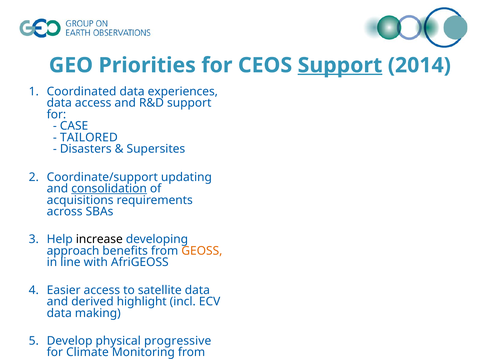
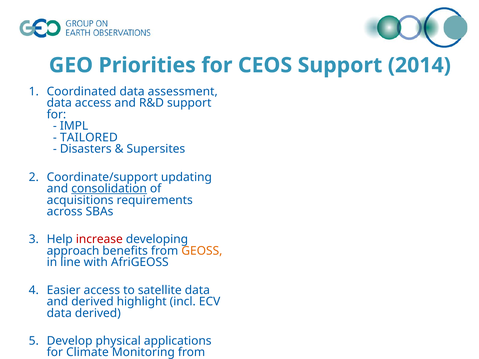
Support underline: present -> none (340, 65)
experiences: experiences -> assessment (183, 91)
CASE: CASE -> IMPL (74, 126)
increase colour: black -> red (99, 240)
data making: making -> derived (98, 313)
progressive: progressive -> applications (178, 341)
